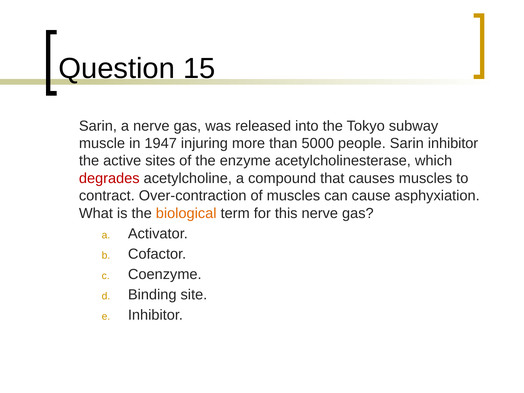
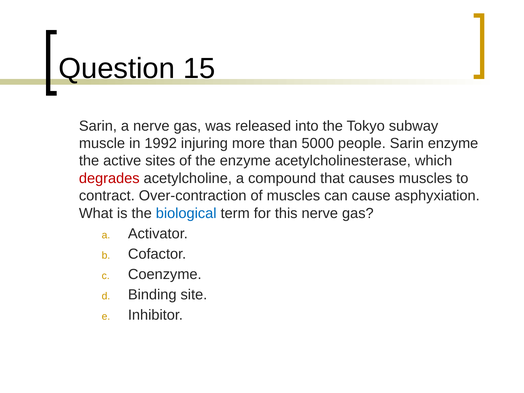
1947: 1947 -> 1992 (161, 143)
Sarin inhibitor: inhibitor -> enzyme (453, 143)
biological colour: orange -> blue (186, 213)
